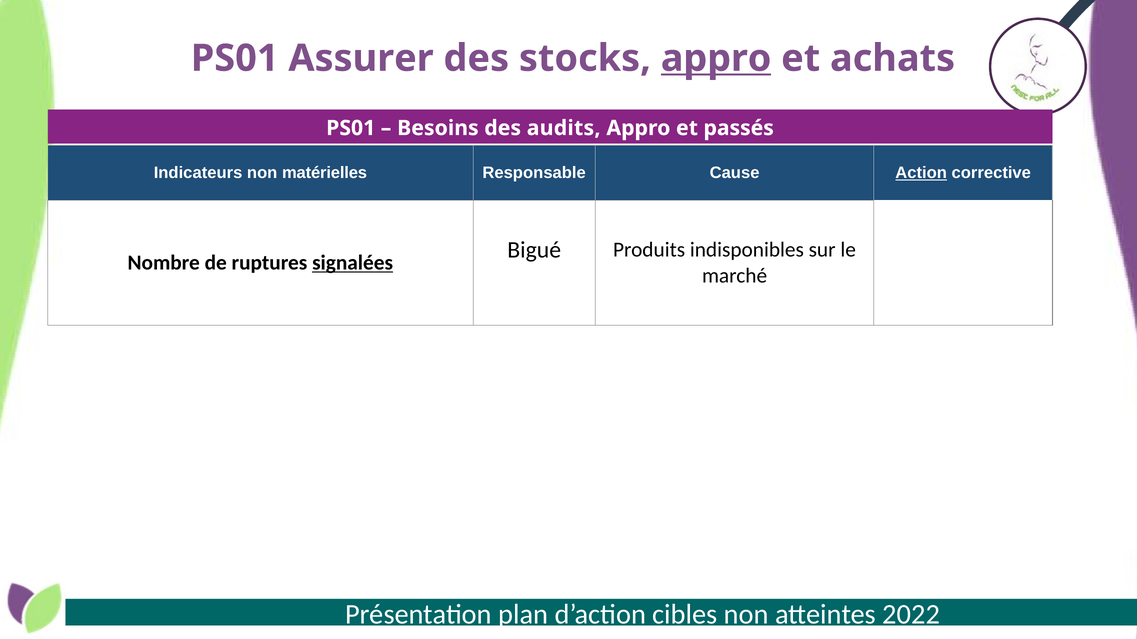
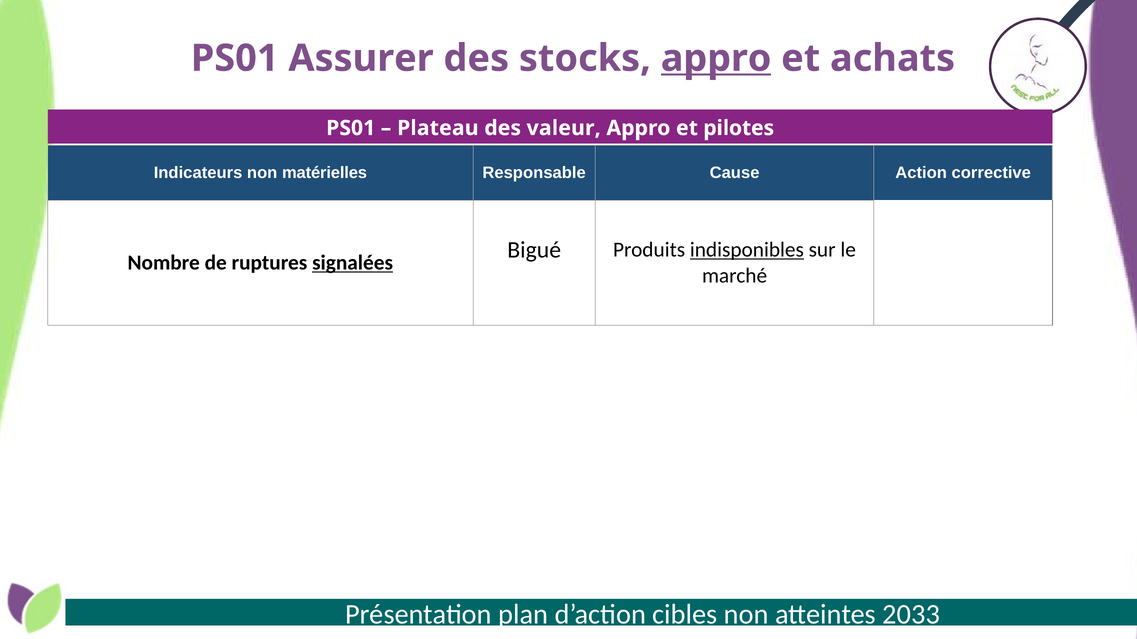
Besoins: Besoins -> Plateau (438, 128)
audits: audits -> valeur (564, 128)
passés: passés -> pilotes (739, 128)
Action underline: present -> none (921, 173)
indisponibles underline: none -> present (747, 250)
2022: 2022 -> 2033 (911, 615)
